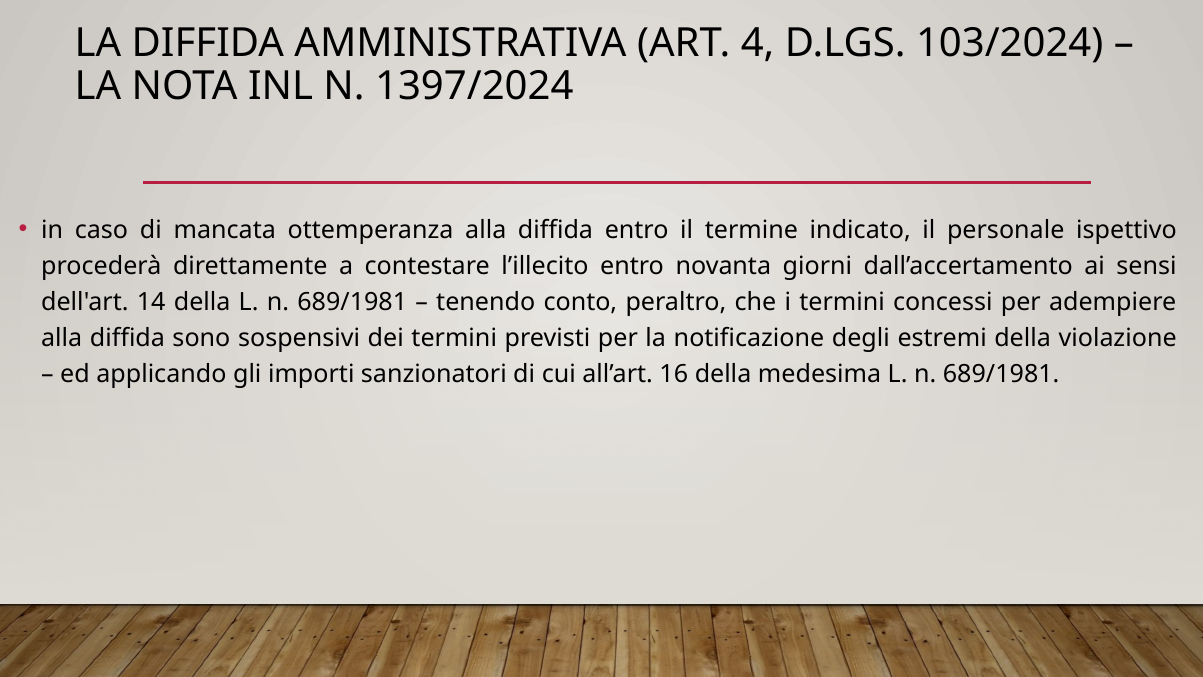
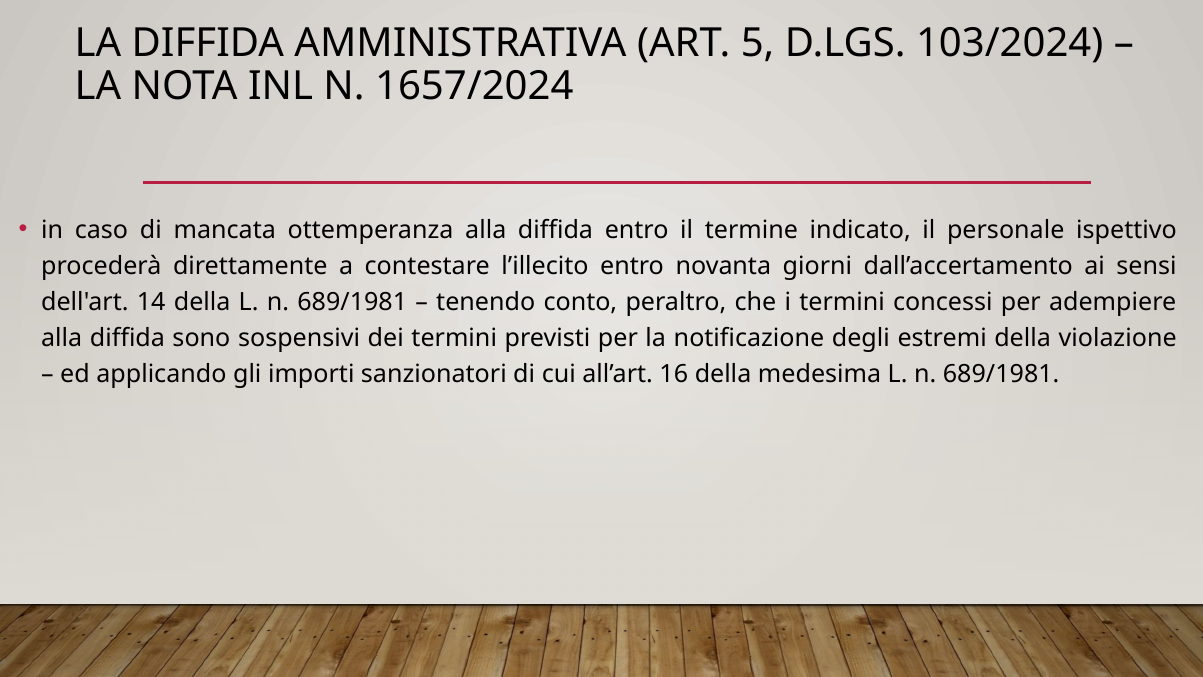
4: 4 -> 5 (758, 43)
1397/2024: 1397/2024 -> 1657/2024 (474, 86)
